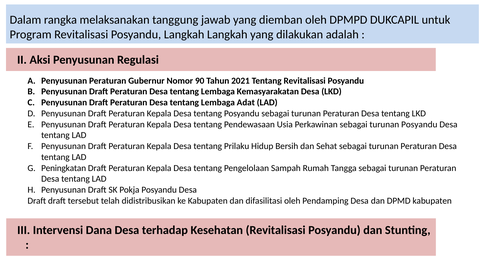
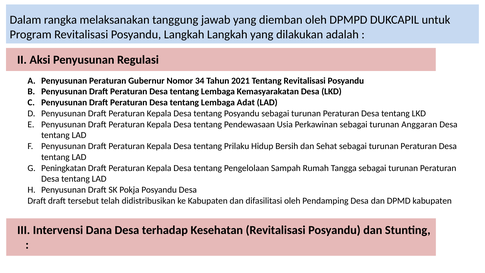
90: 90 -> 34 (200, 81)
turunan Posyandu: Posyandu -> Anggaran (419, 124)
